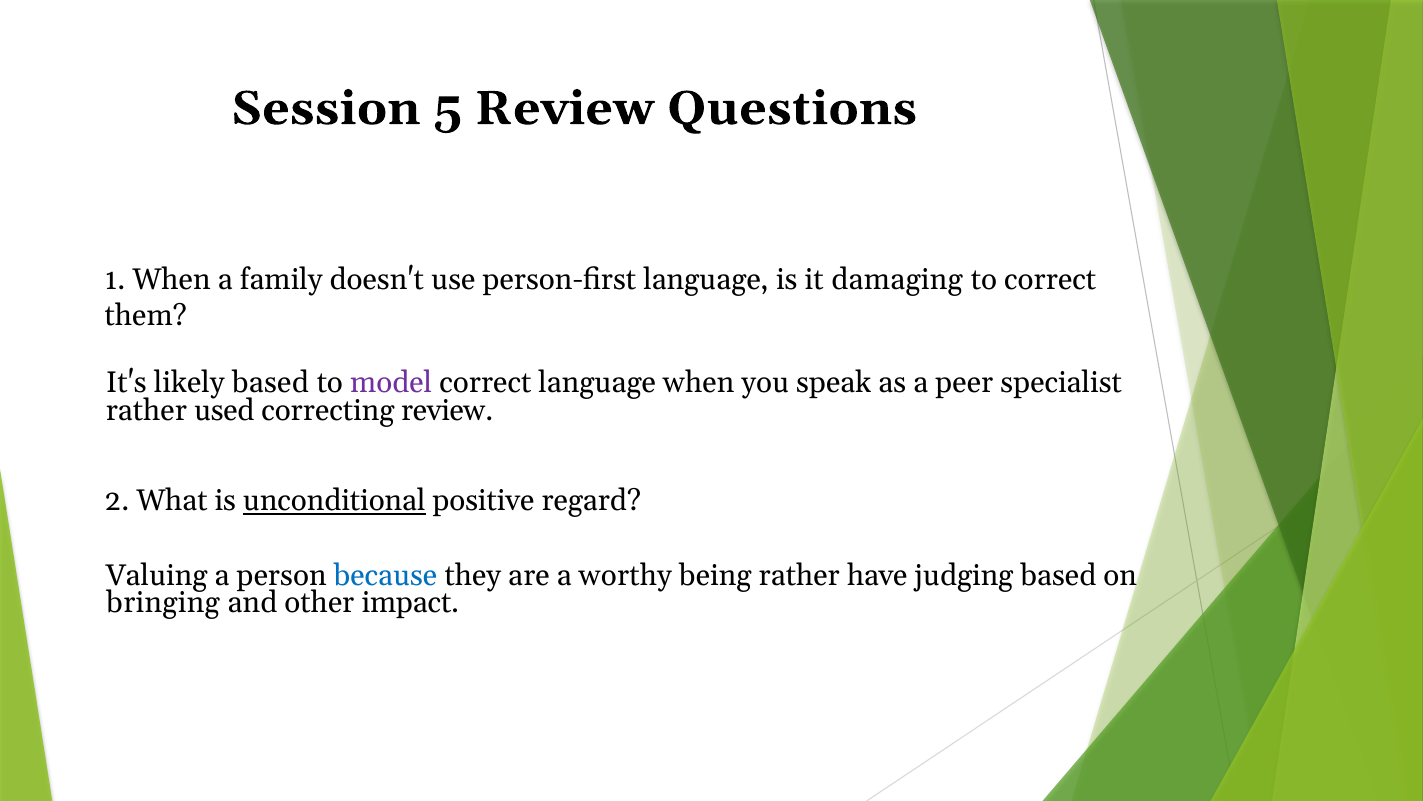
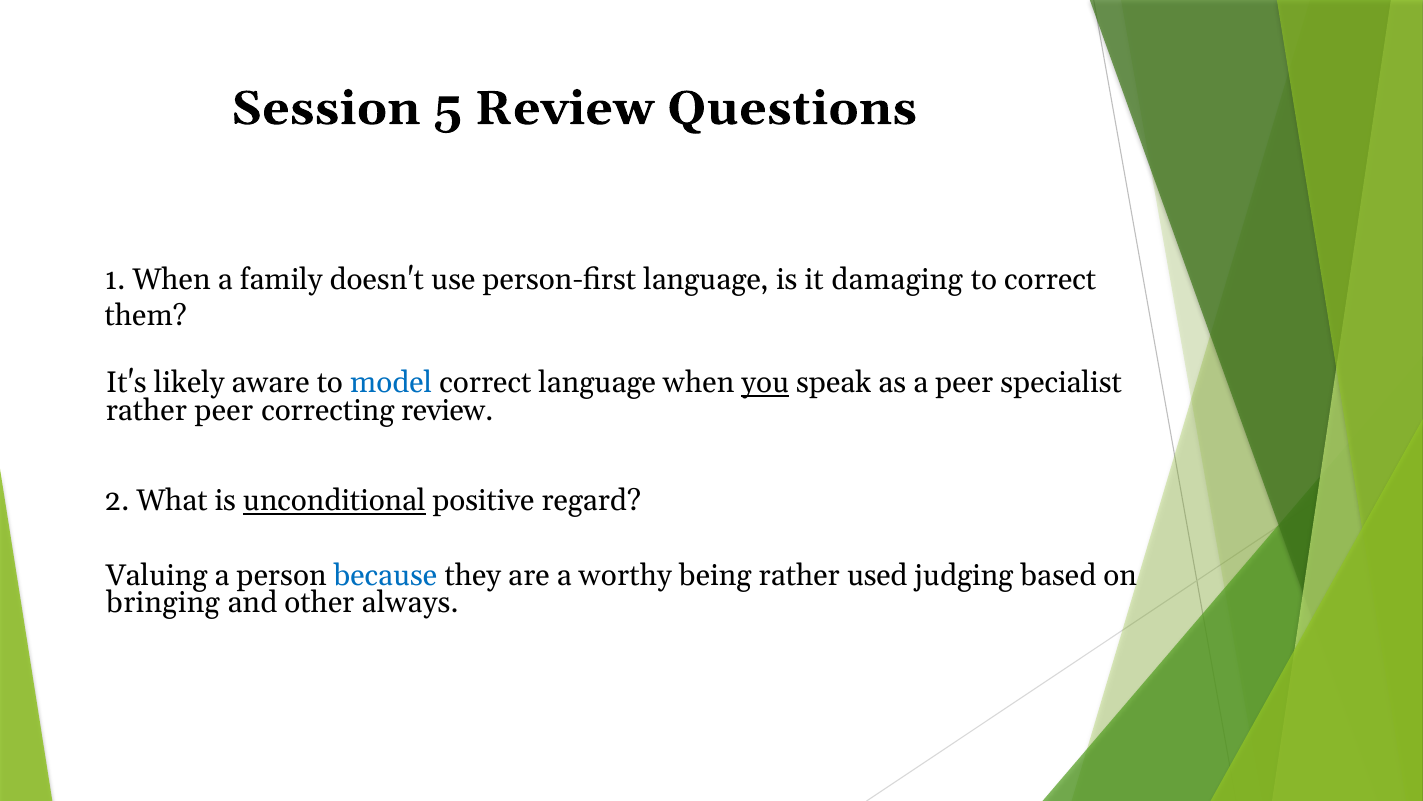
likely based: based -> aware (271, 383)
model colour: purple -> blue (391, 383)
you underline: none -> present (765, 383)
rather used: used -> peer (224, 410)
have: have -> used (877, 575)
impact: impact -> always (410, 603)
